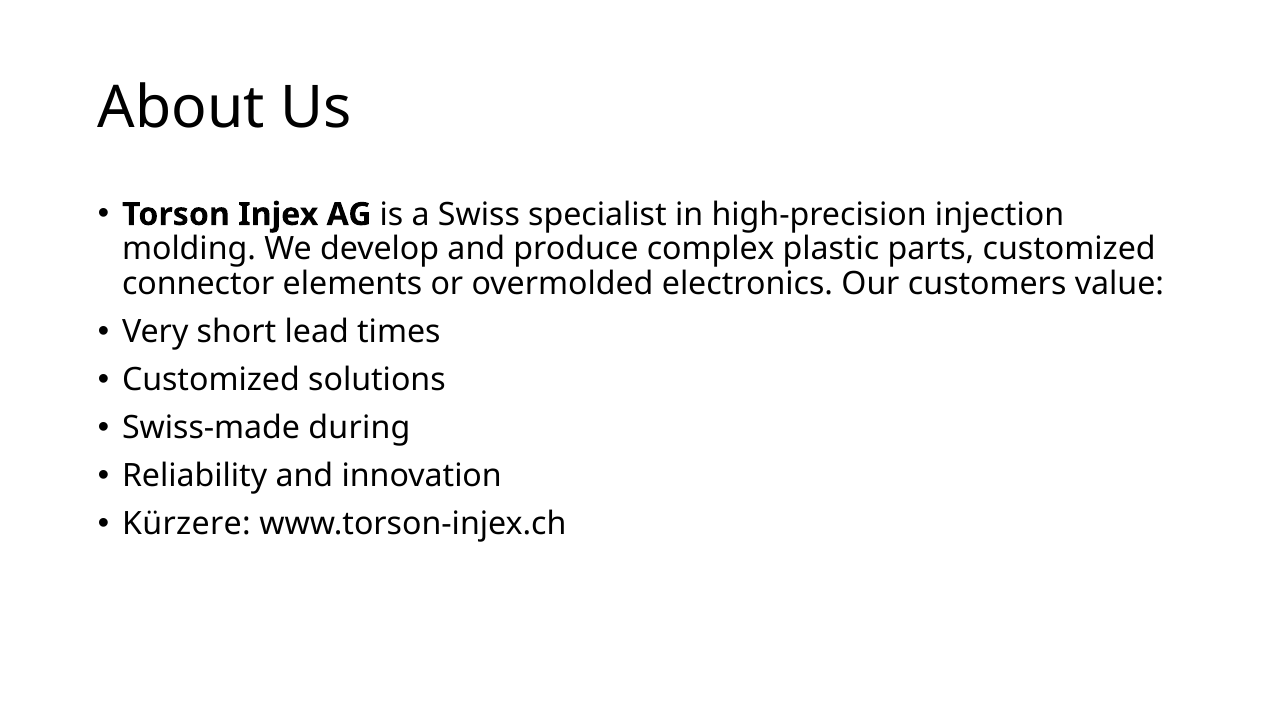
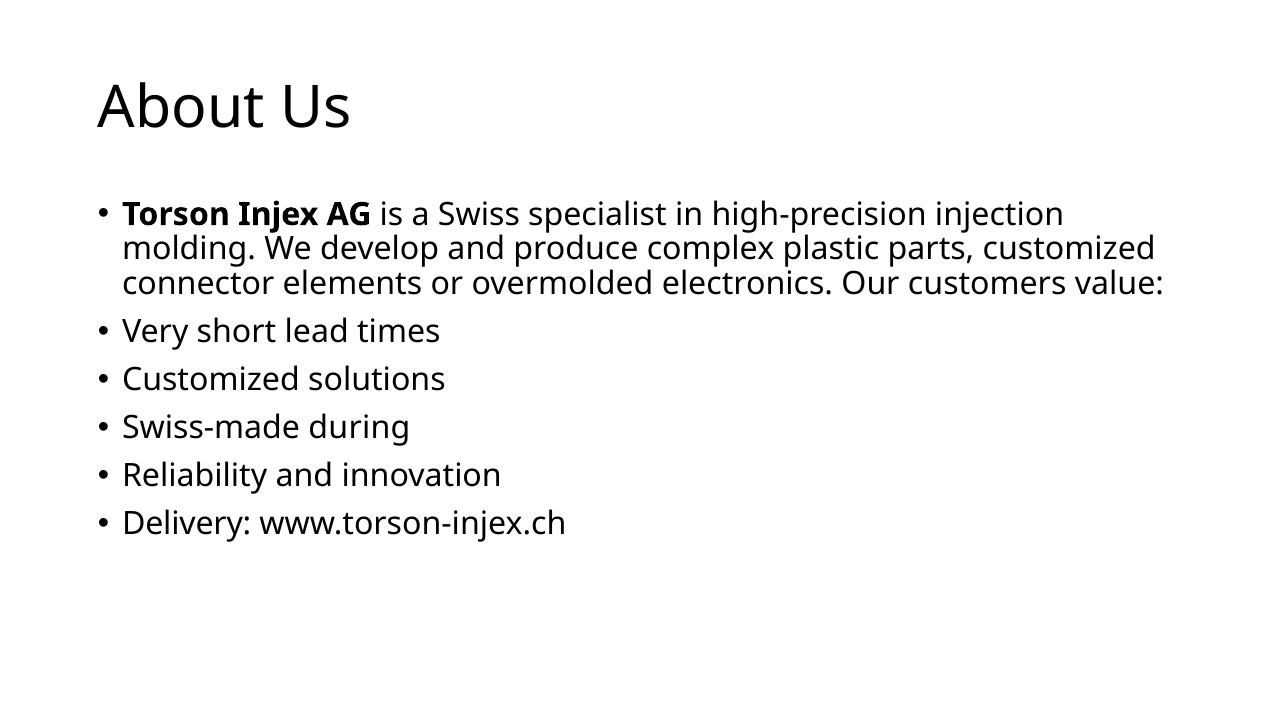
Kürzere: Kürzere -> Delivery (187, 524)
